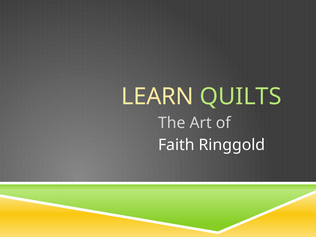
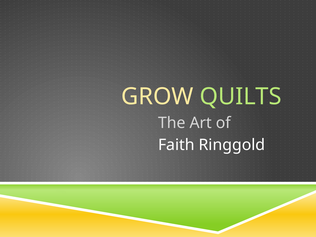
LEARN: LEARN -> GROW (157, 96)
